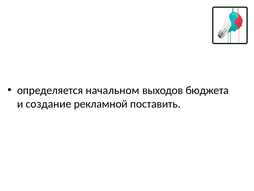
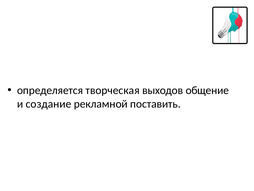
начальном: начальном -> творческая (113, 90)
бюджета: бюджета -> общение (207, 90)
